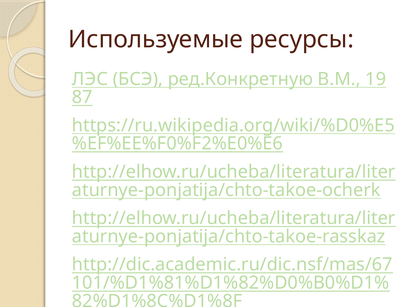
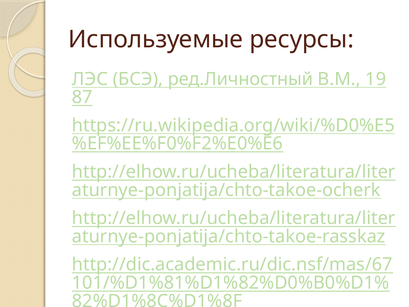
ред.Конкретную: ред.Конкретную -> ред.Личностный (240, 79)
